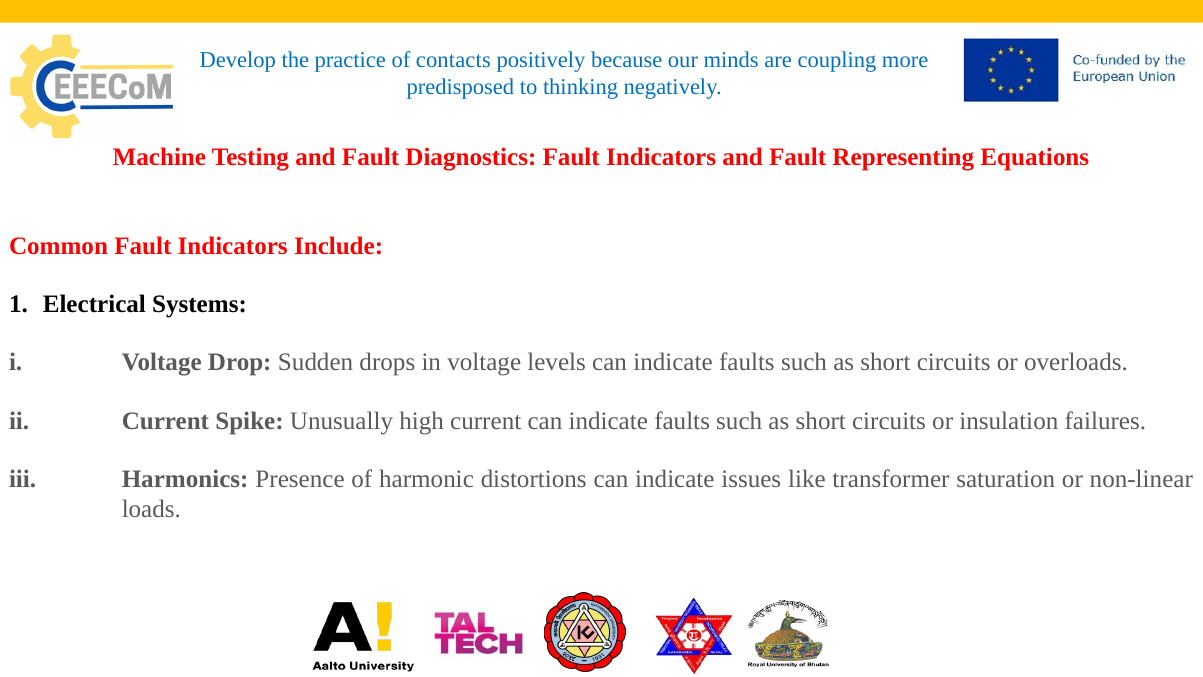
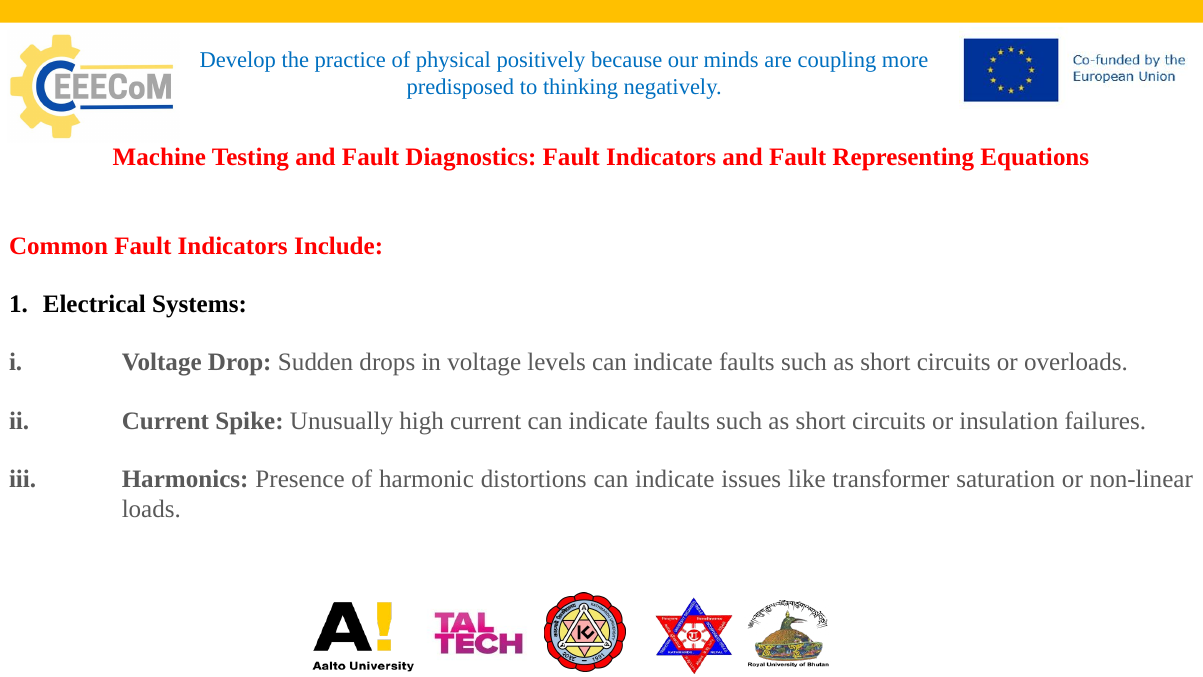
contacts: contacts -> physical (453, 60)
